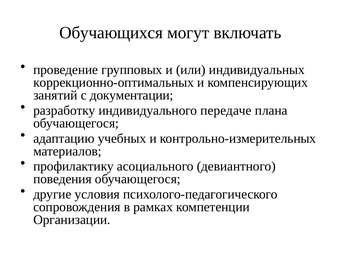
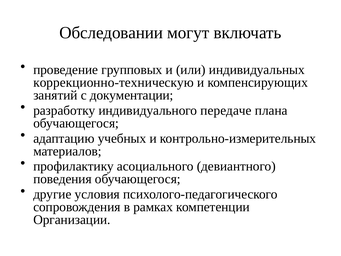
Обучающихся: Обучающихся -> Обследовании (111, 33)
коррекционно-оптимальных: коррекционно-оптимальных -> коррекционно-техническую (114, 82)
